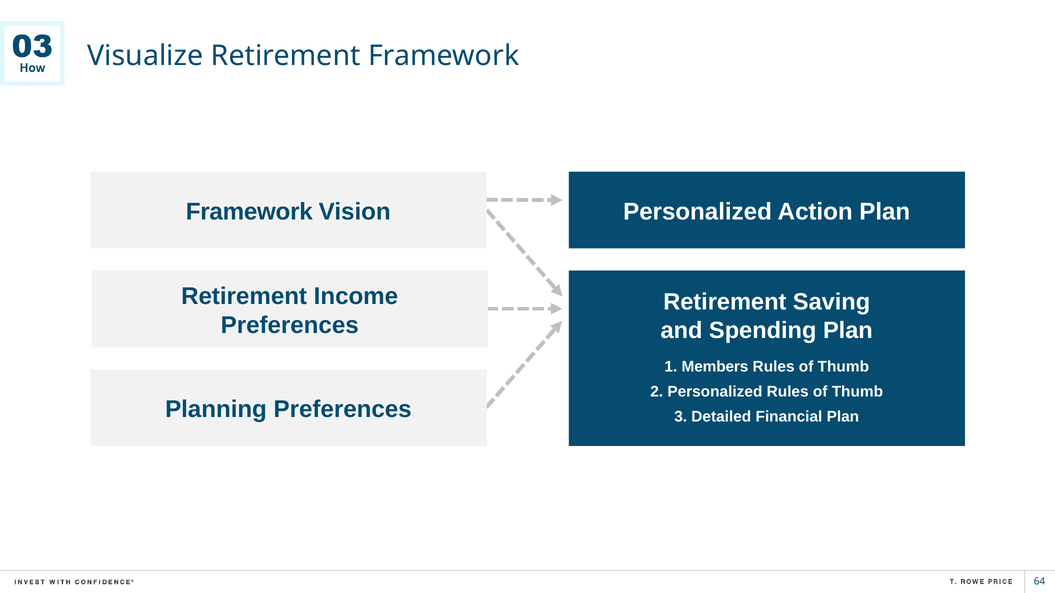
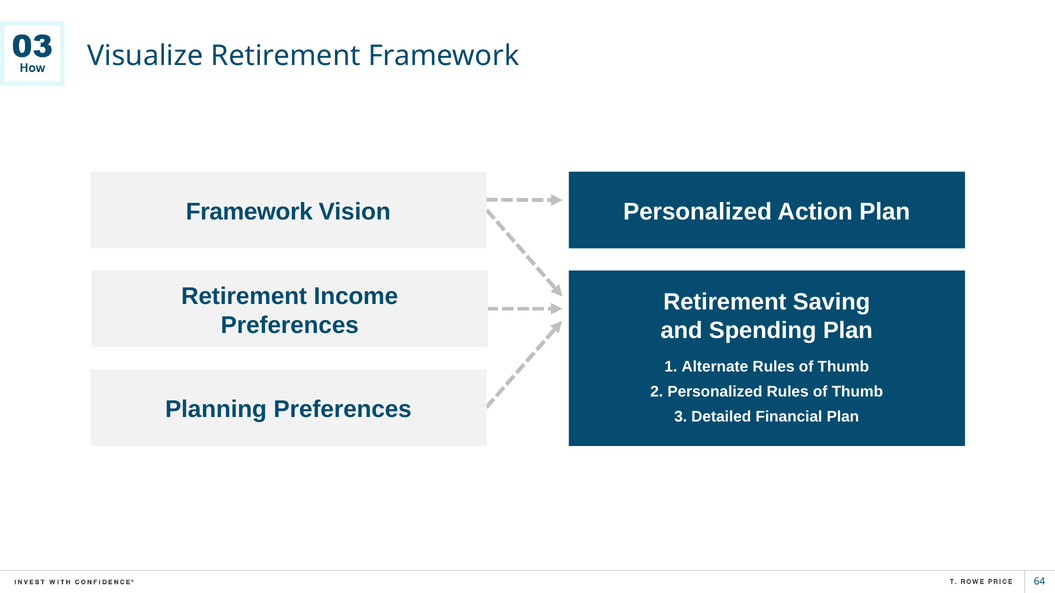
Members: Members -> Alternate (715, 367)
